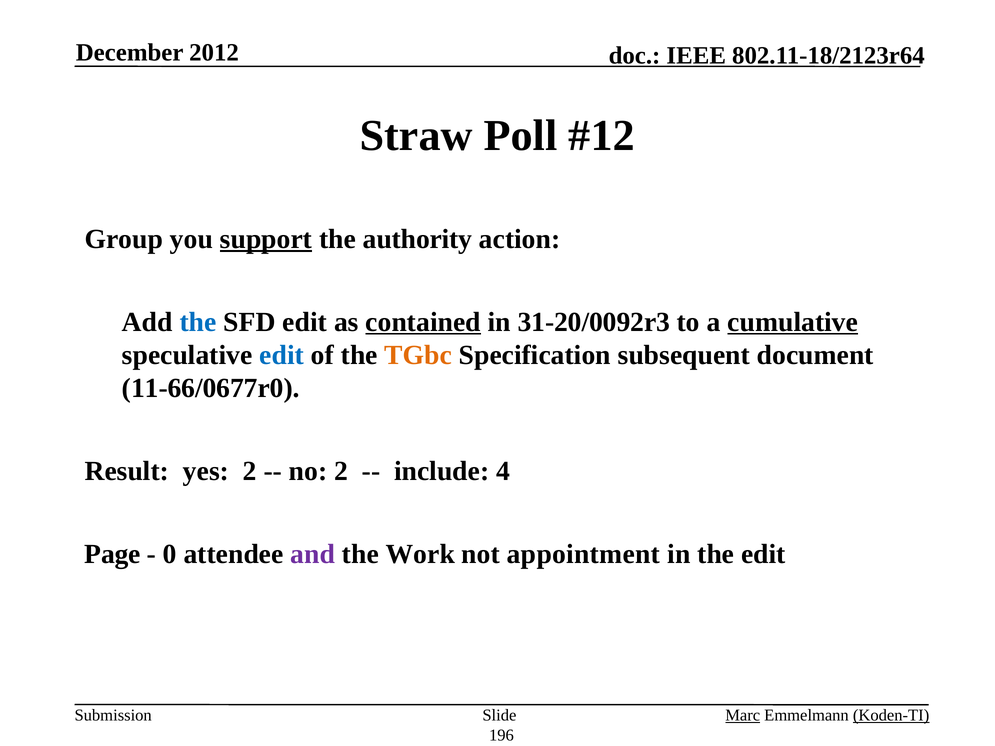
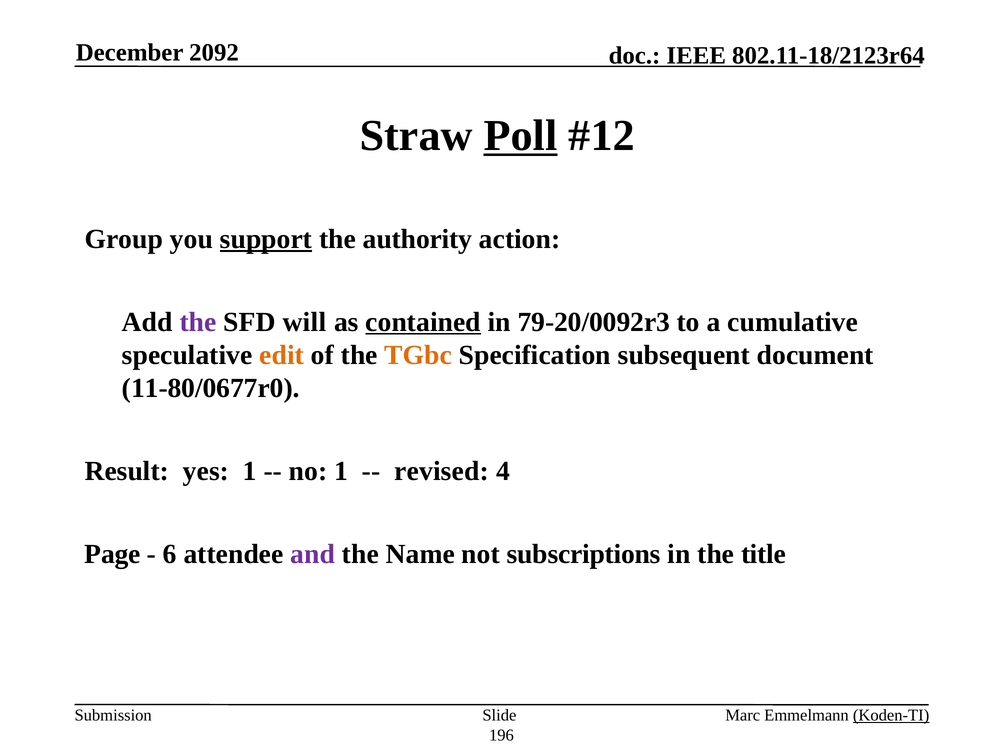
2012: 2012 -> 2092 (214, 53)
Poll underline: none -> present (521, 136)
the colour: blue -> purple (198, 322)
SFD edit: edit -> will (305, 322)
31-20/0092r3: 31-20/0092r3 -> 79-20/0092r3 (594, 322)
cumulative underline: present -> none (793, 322)
edit colour: blue -> orange (282, 355)
11-66/0677r0: 11-66/0677r0 -> 11-80/0677r0 (211, 388)
yes 2: 2 -> 1 (250, 471)
no 2: 2 -> 1 (341, 471)
include: include -> revised (442, 471)
0: 0 -> 6 (170, 554)
Work: Work -> Name (420, 554)
appointment: appointment -> subscriptions (584, 554)
the edit: edit -> title (763, 554)
Marc underline: present -> none (743, 716)
